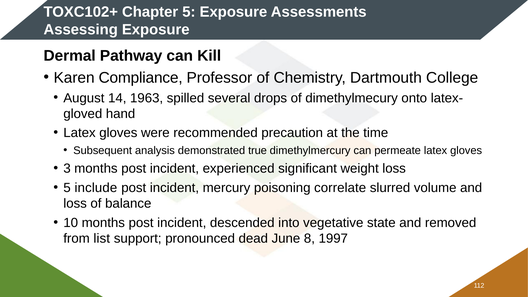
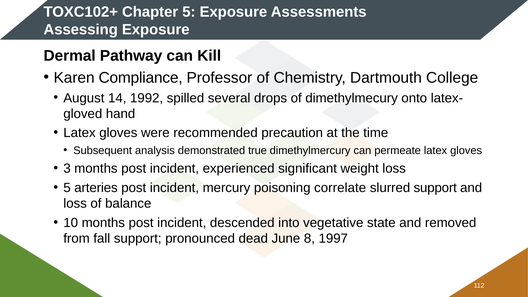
1963: 1963 -> 1992 (147, 98)
include: include -> arteries (96, 188)
slurred volume: volume -> support (435, 188)
list: list -> fall (102, 239)
